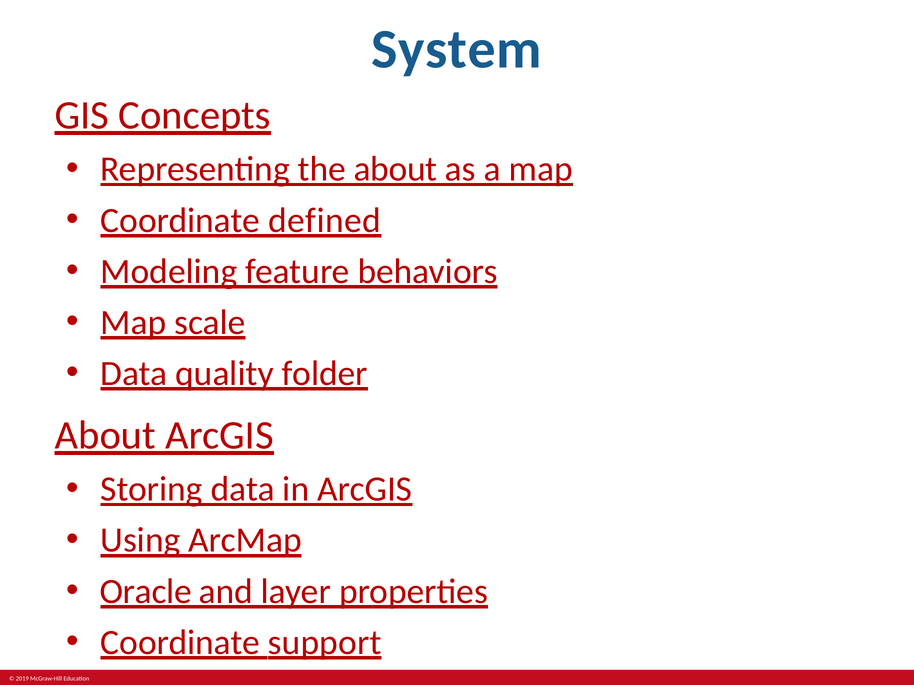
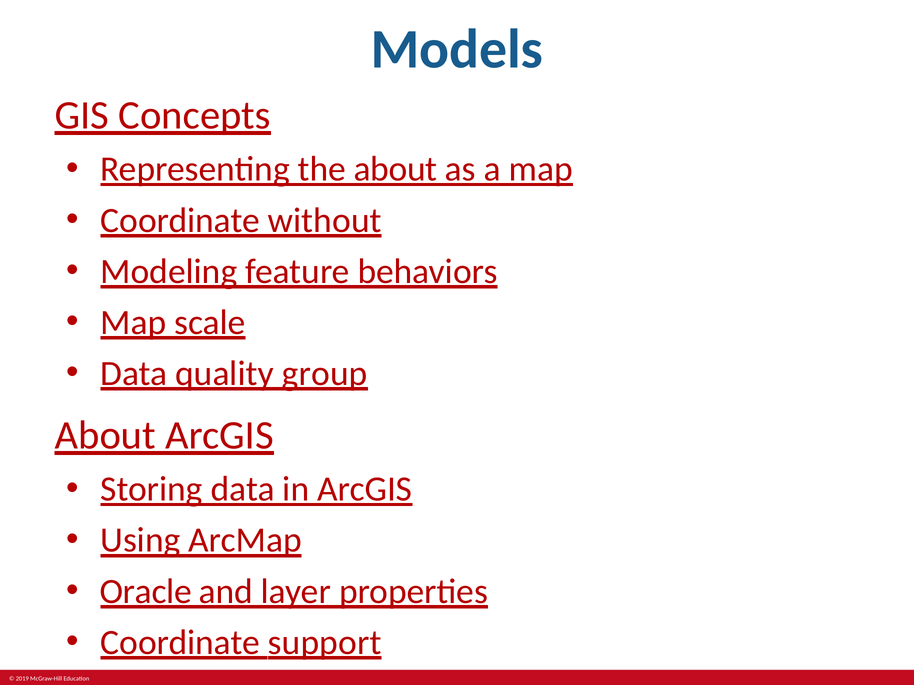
System: System -> Models (457, 50)
defined: defined -> without (325, 220)
folder: folder -> group (325, 374)
